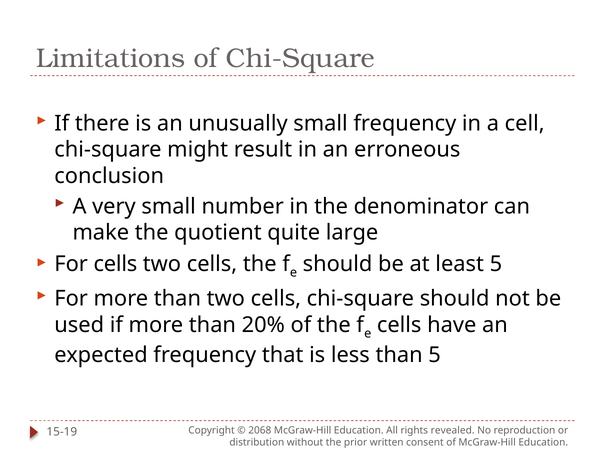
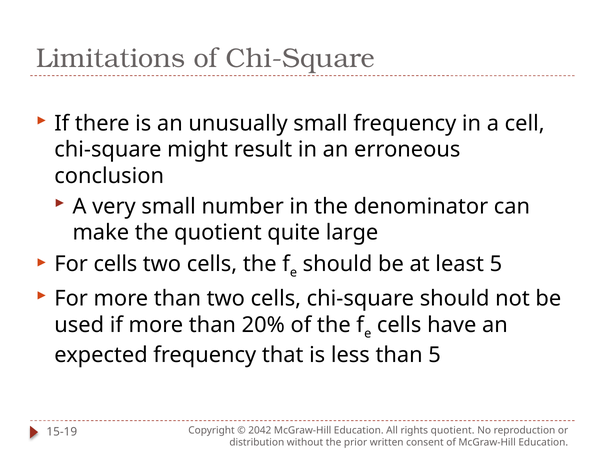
2068: 2068 -> 2042 (260, 430)
rights revealed: revealed -> quotient (453, 430)
